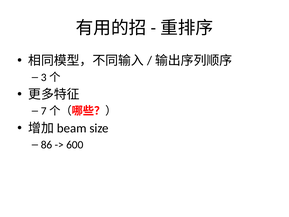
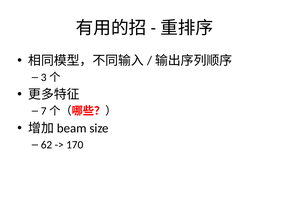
86: 86 -> 62 (47, 145)
600: 600 -> 170 (75, 145)
